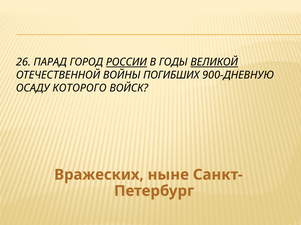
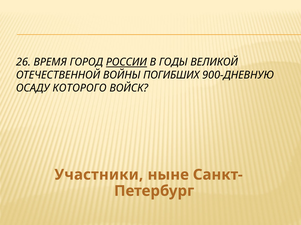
ПАРАД: ПАРАД -> ВРЕМЯ (50, 62)
ВЕЛИКОЙ underline: present -> none (214, 62)
Вражеских: Вражеских -> Участники (99, 175)
